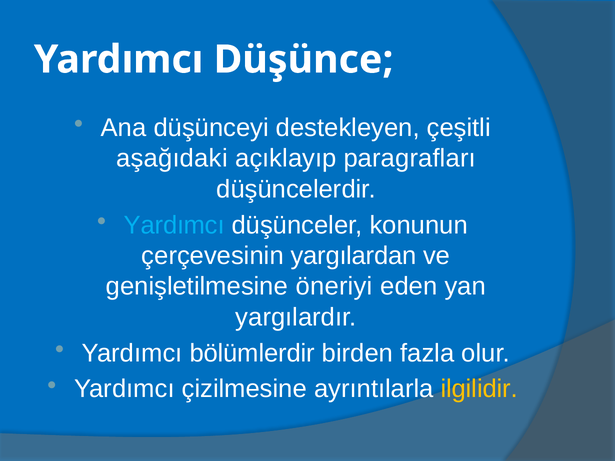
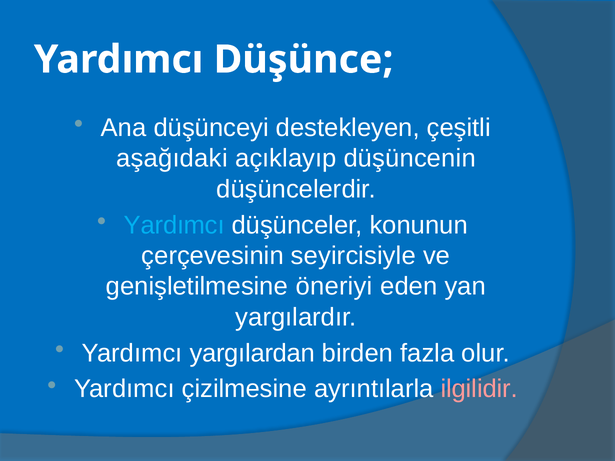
paragrafları: paragrafları -> düşüncenin (410, 159)
yargılardan: yargılardan -> seyircisiyle (353, 256)
bölümlerdir: bölümlerdir -> yargılardan (252, 353)
ilgilidir colour: yellow -> pink (479, 389)
